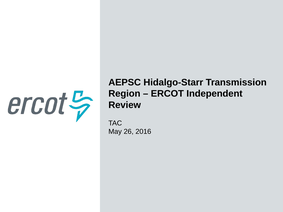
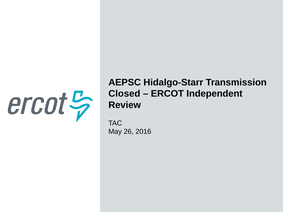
Region: Region -> Closed (124, 94)
